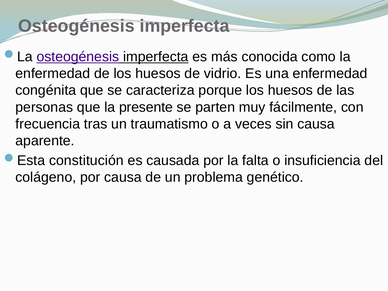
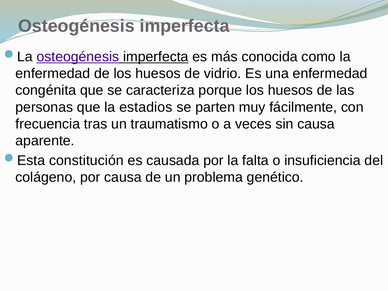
presente: presente -> estadios (146, 107)
